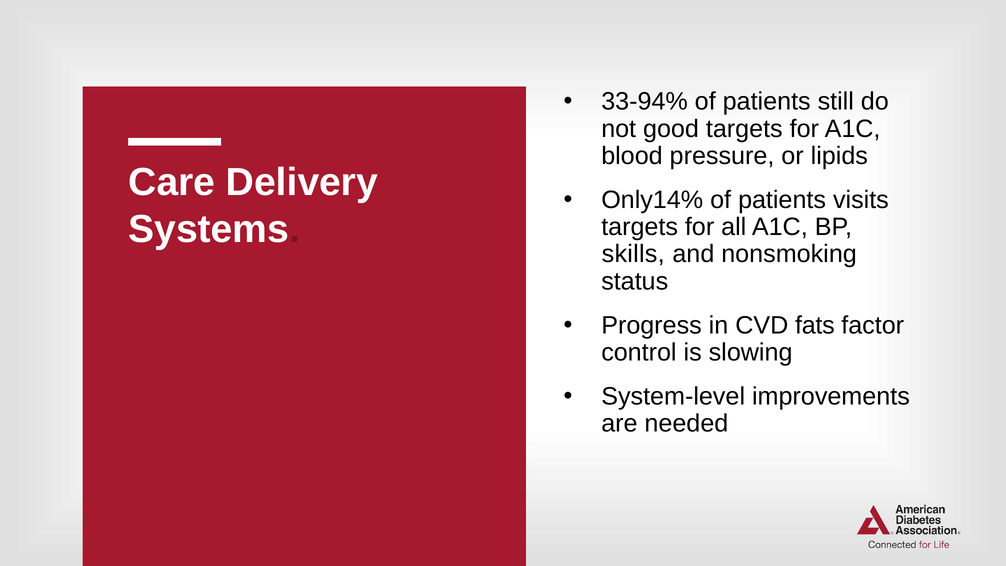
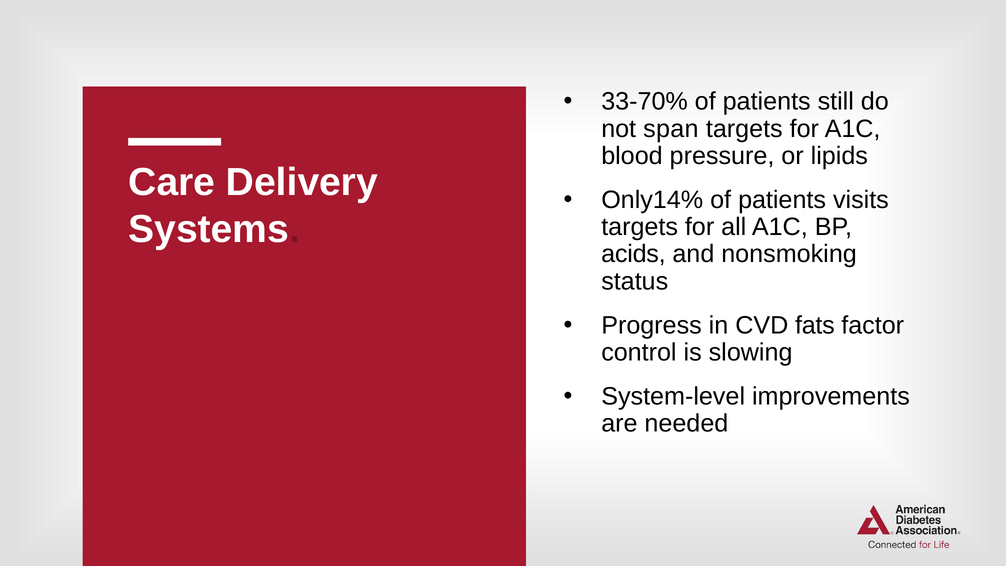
33-94%: 33-94% -> 33-70% (645, 102)
good: good -> span (671, 129)
skills: skills -> acids (633, 254)
